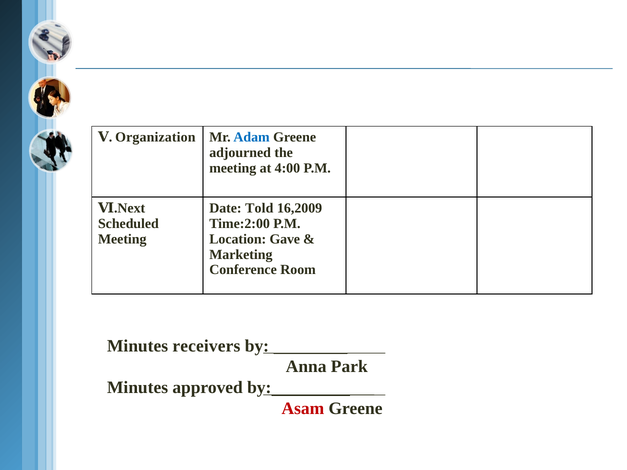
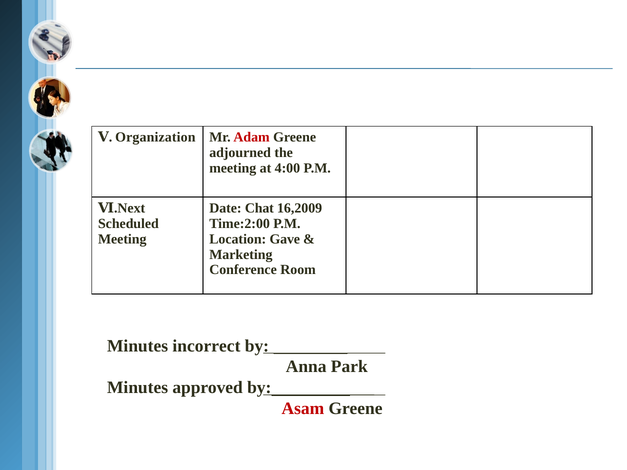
Adam colour: blue -> red (252, 137)
Told: Told -> Chat (259, 208)
receivers: receivers -> incorrect (206, 346)
